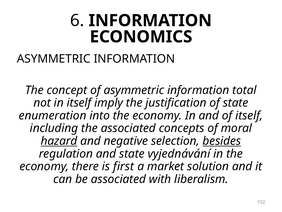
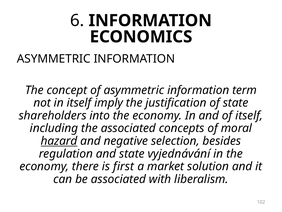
total: total -> term (245, 90)
enumeration: enumeration -> shareholders (53, 115)
besides underline: present -> none (222, 141)
